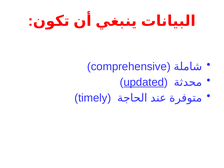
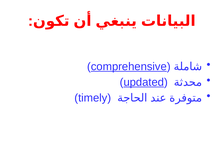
comprehensive underline: none -> present (129, 66)
